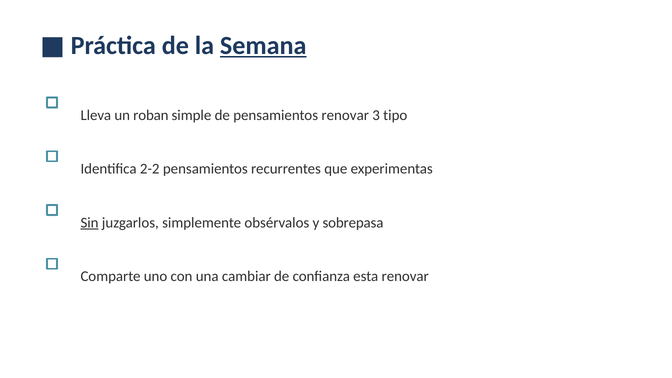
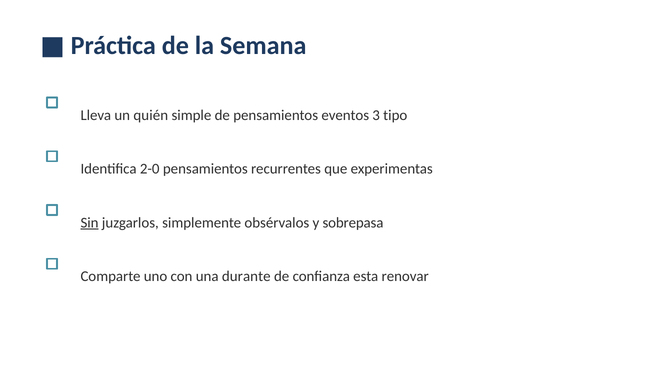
Semana underline: present -> none (263, 45)
roban: roban -> quién (151, 115)
pensamientos renovar: renovar -> eventos (345, 115)
2-2: 2-2 -> 2-0 (150, 169)
cambiar: cambiar -> durante (246, 277)
